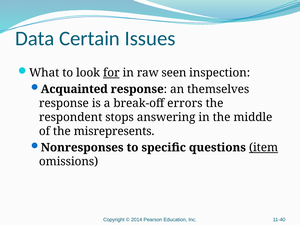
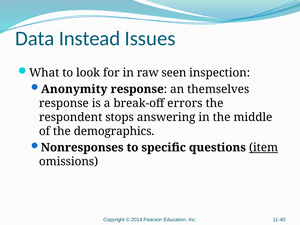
Certain: Certain -> Instead (90, 39)
for underline: present -> none (111, 73)
Acquainted: Acquainted -> Anonymity (74, 89)
misrepresents: misrepresents -> demographics (114, 131)
